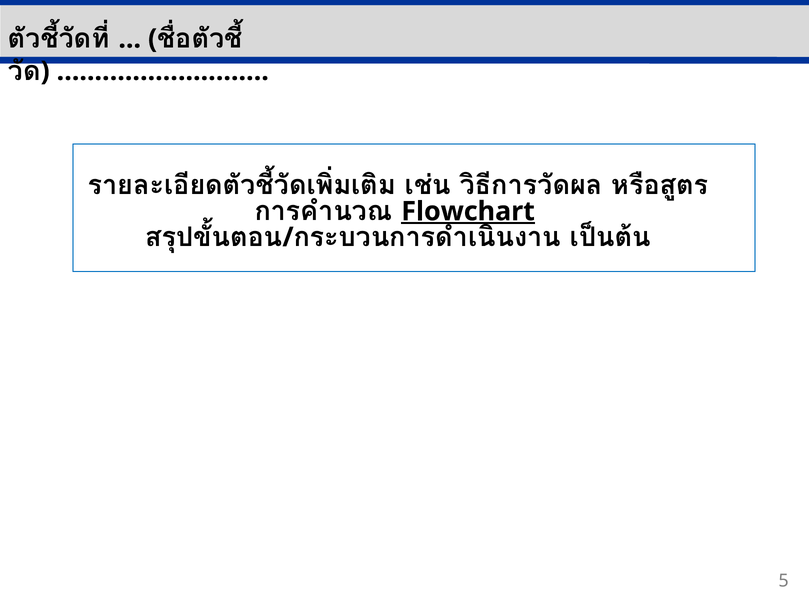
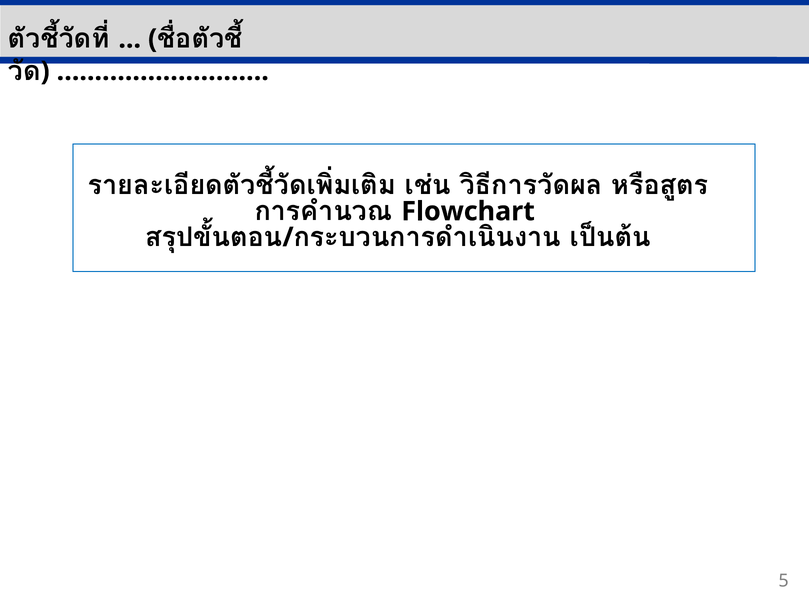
Flowchart underline: present -> none (468, 211)
